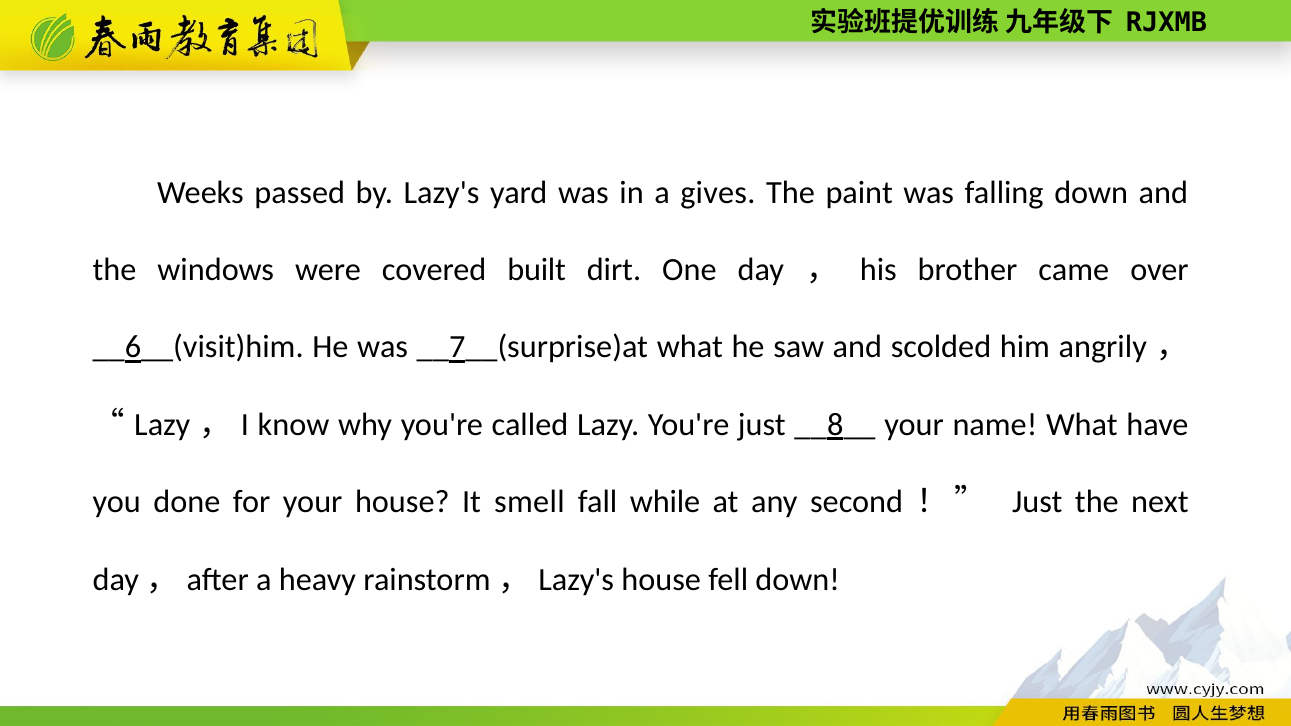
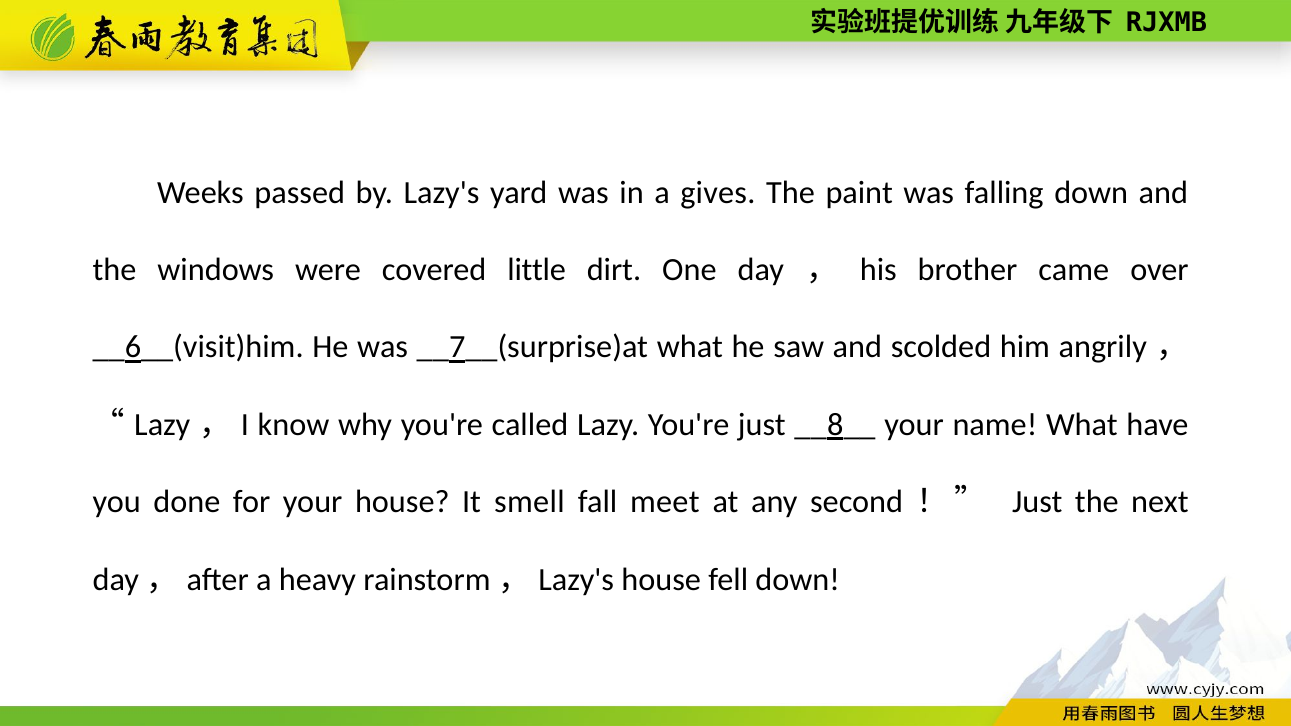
built: built -> little (537, 270)
while: while -> meet (665, 502)
